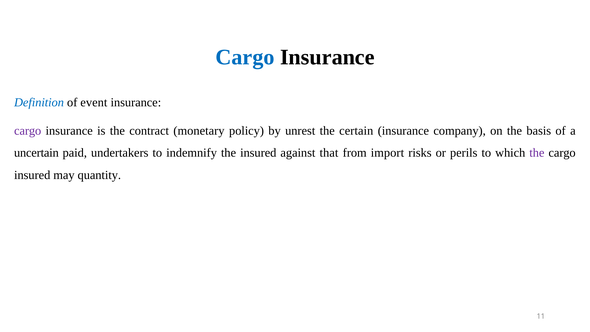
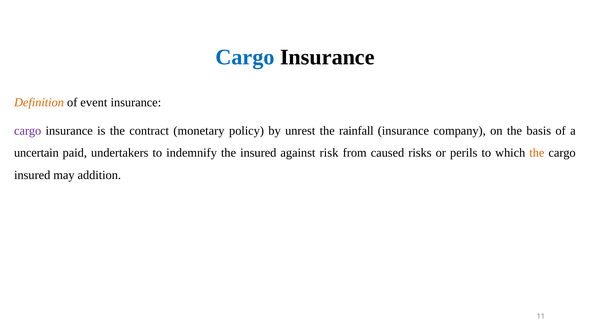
Definition colour: blue -> orange (39, 102)
certain: certain -> rainfall (356, 131)
that: that -> risk (329, 153)
import: import -> caused (387, 153)
the colour: purple -> orange (537, 153)
quantity: quantity -> addition (99, 175)
